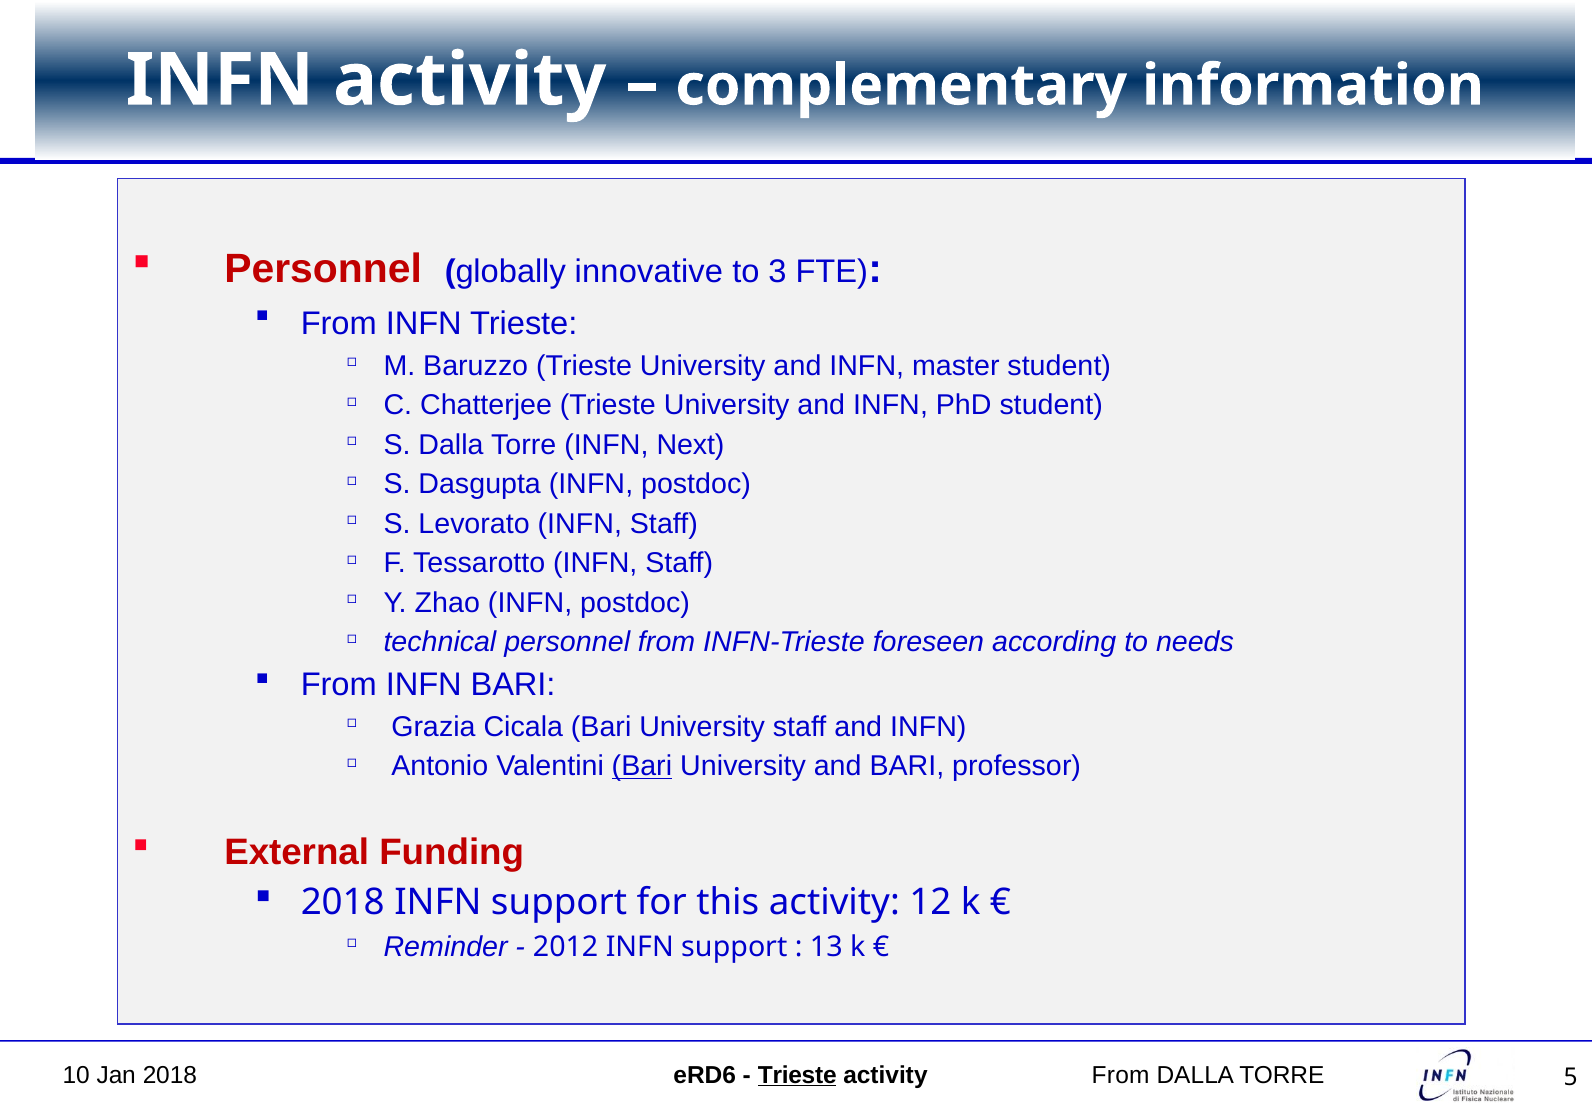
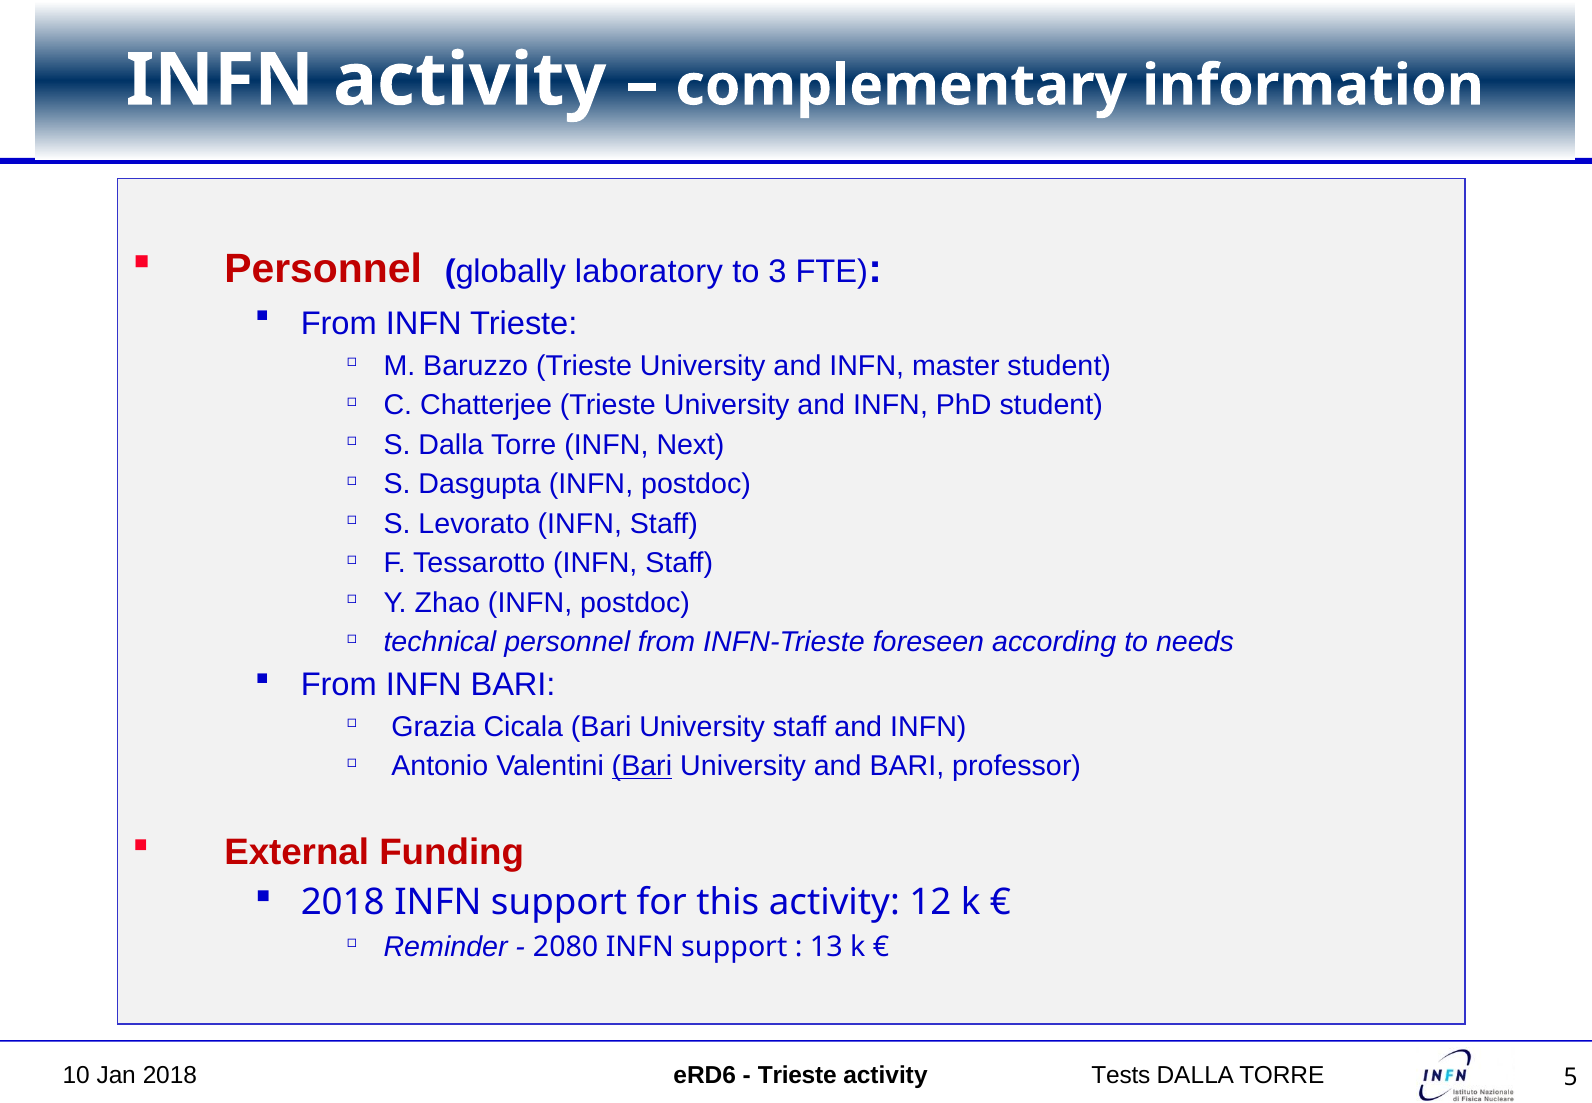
innovative: innovative -> laboratory (649, 271)
2012: 2012 -> 2080 (566, 946)
Trieste underline: present -> none (797, 1075)
activity From: From -> Tests (1121, 1075)
